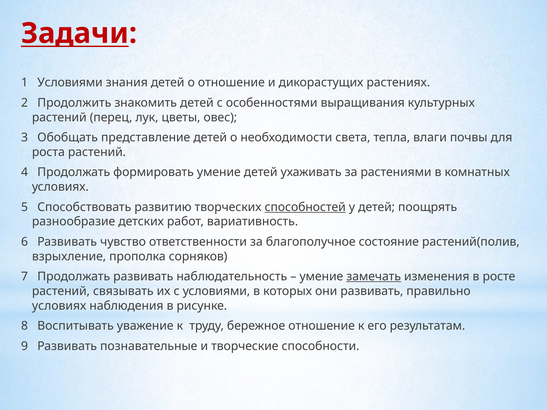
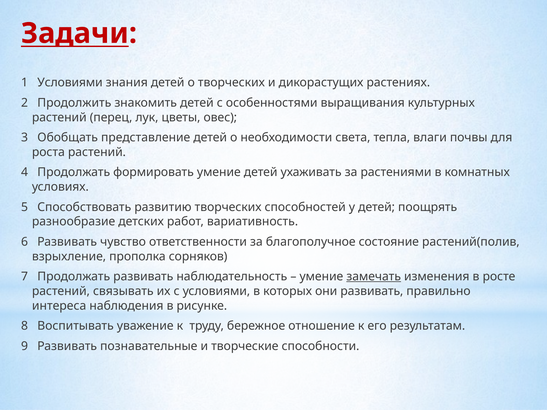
о отношение: отношение -> творческих (231, 83)
способностей underline: present -> none (305, 207)
условиях: условиях -> интереса (59, 306)
